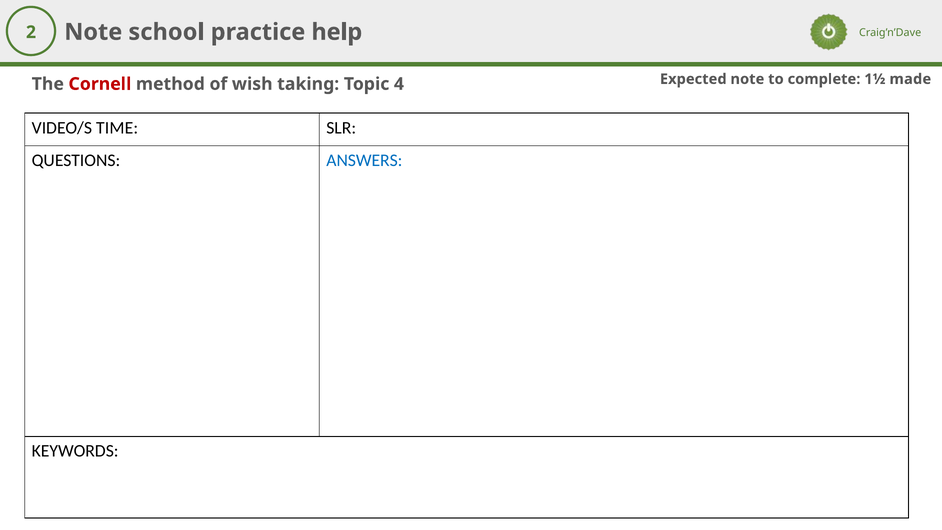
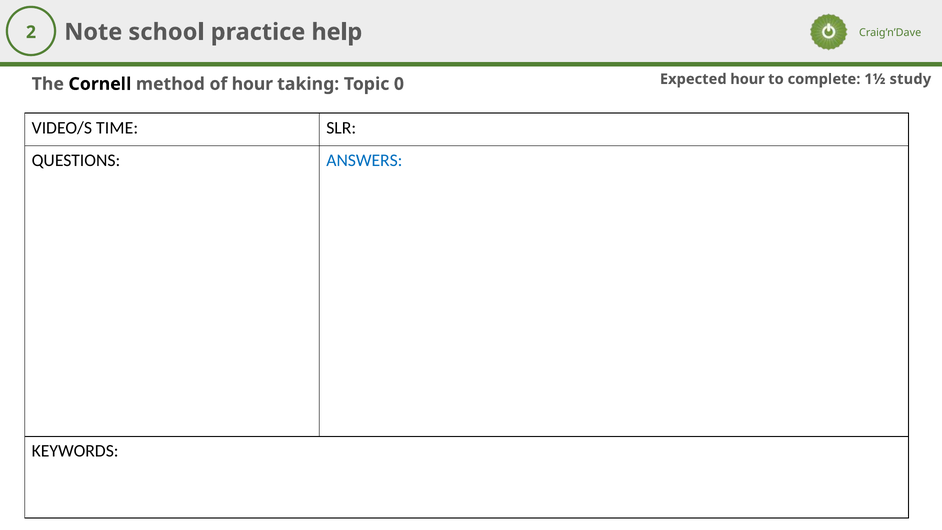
Expected note: note -> hour (747, 79)
made: made -> study (910, 79)
Cornell colour: red -> black (100, 84)
of wish: wish -> hour (252, 84)
4: 4 -> 0 (399, 84)
